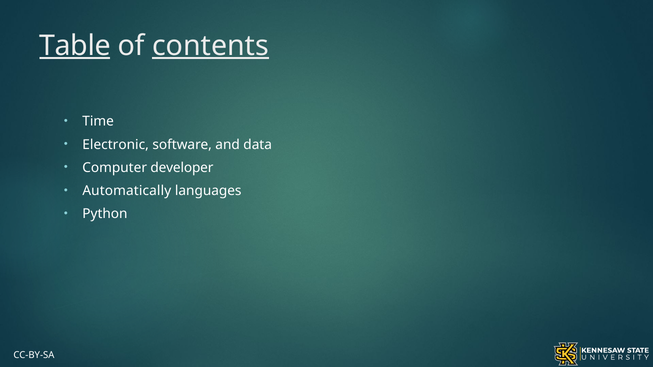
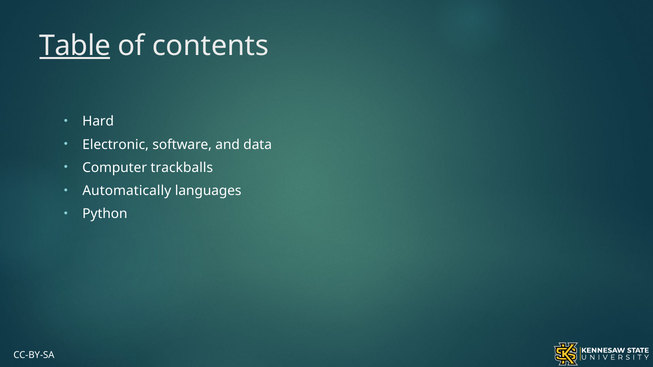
contents underline: present -> none (210, 46)
Time: Time -> Hard (98, 122)
developer: developer -> trackballs (182, 168)
